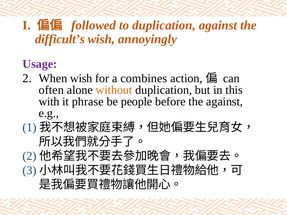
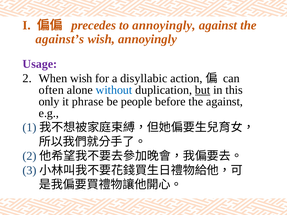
followed: followed -> precedes (94, 25)
to duplication: duplication -> annoyingly (164, 25)
difficult’s: difficult’s -> against’s (60, 39)
combines: combines -> disyllabic (144, 78)
without colour: orange -> blue (114, 90)
but underline: none -> present (203, 90)
with: with -> only (49, 102)
